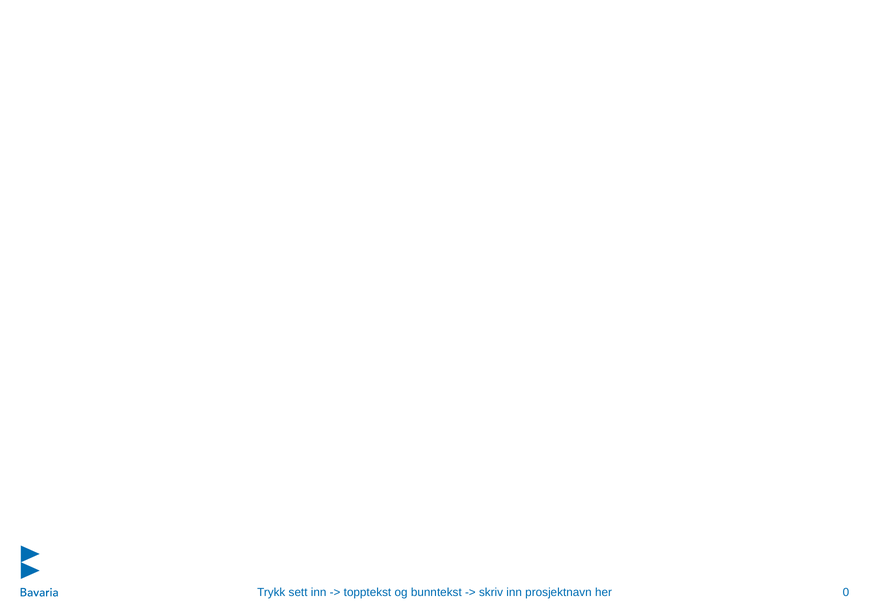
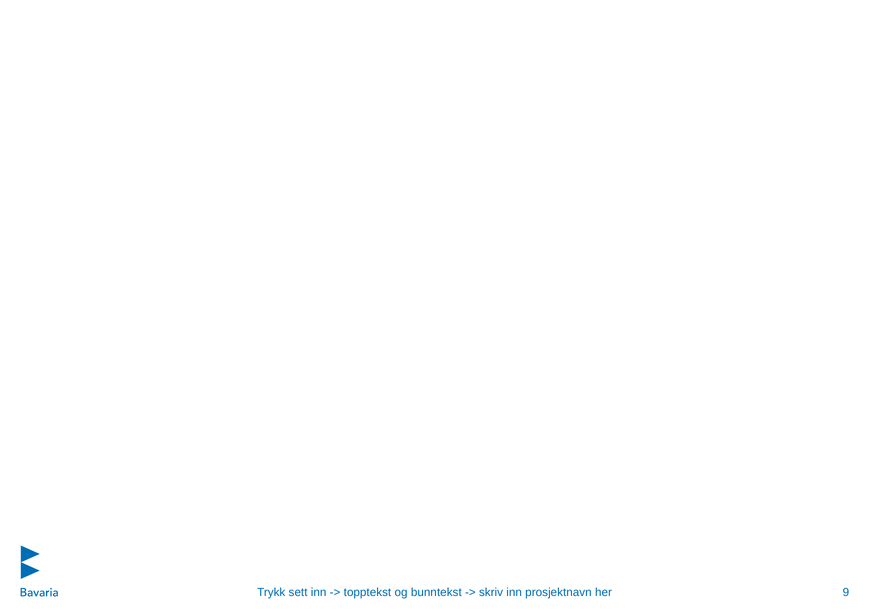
0: 0 -> 9 (846, 593)
